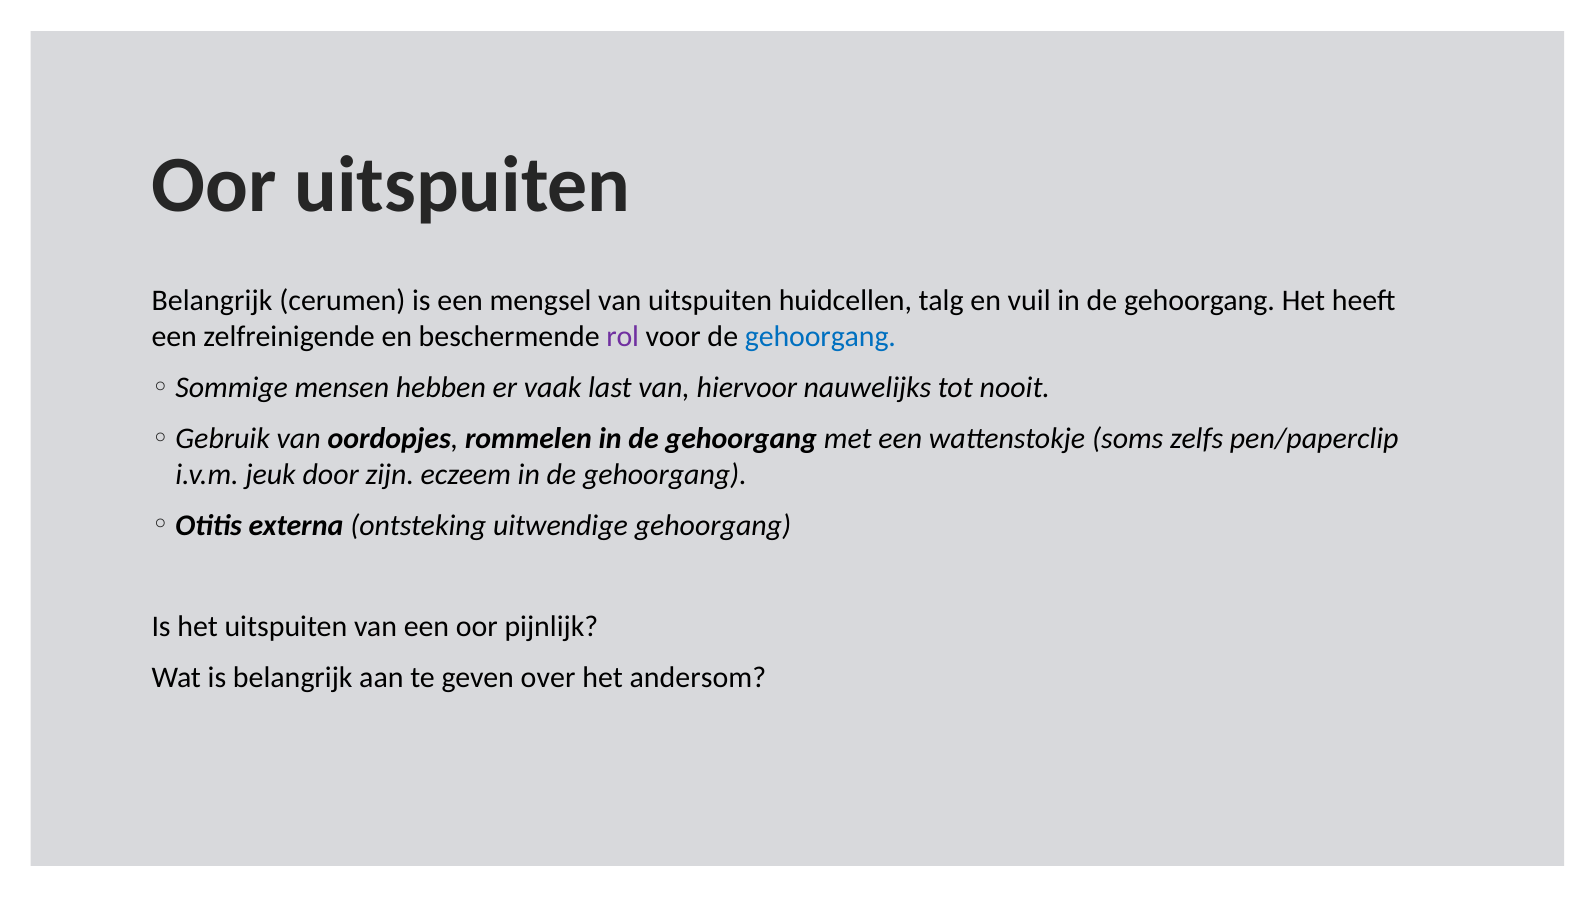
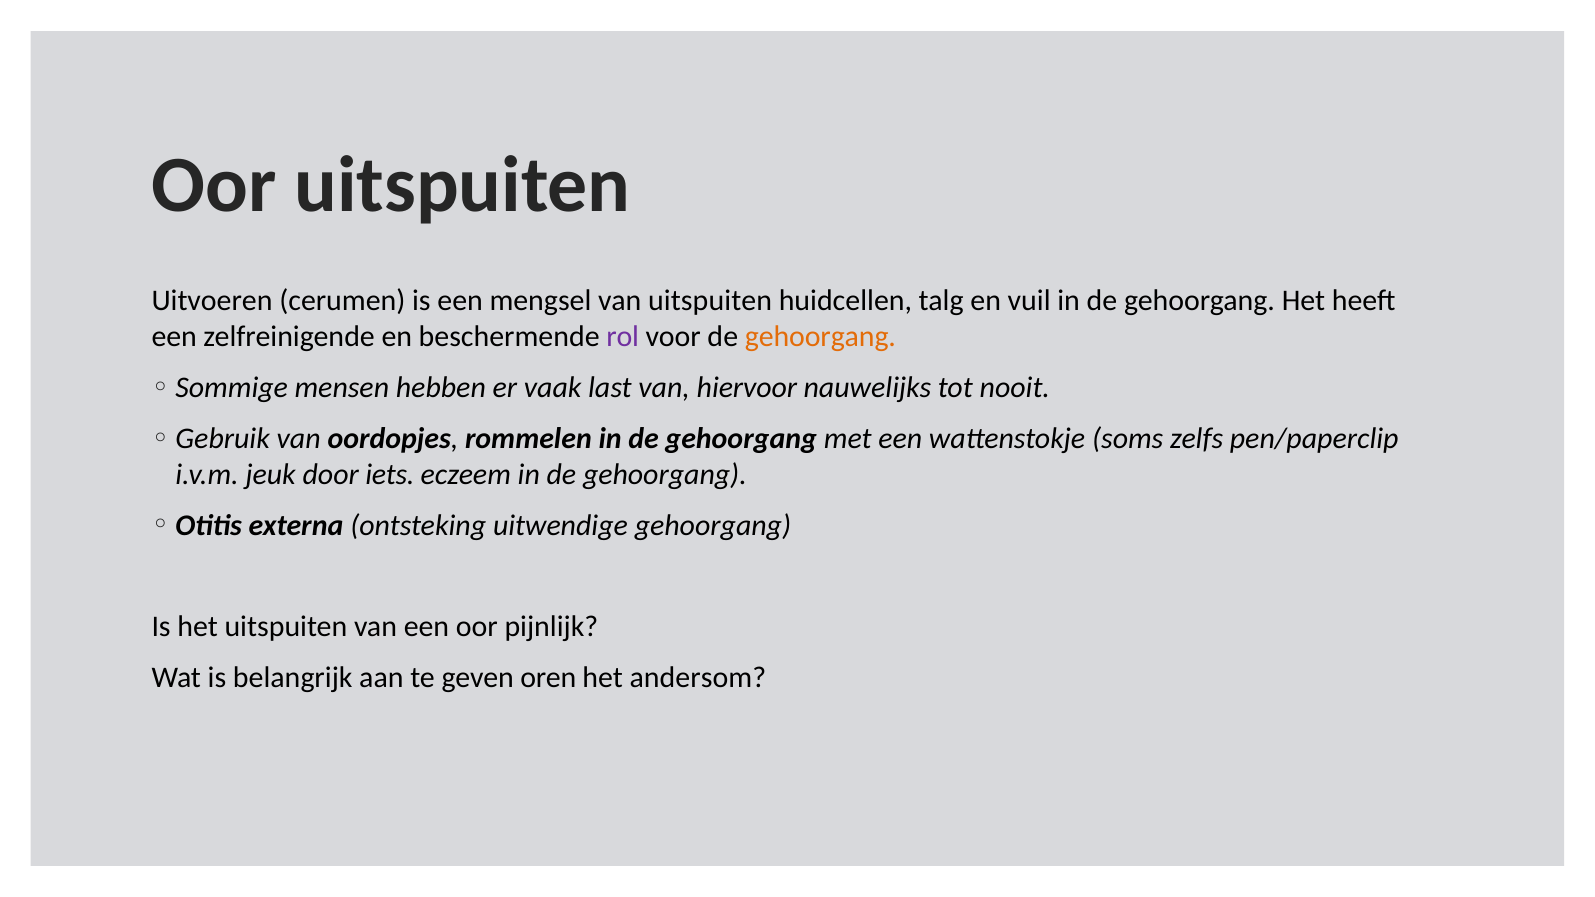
Belangrijk: Belangrijk -> Uitvoeren (212, 301)
gehoorgang colour: blue -> orange (820, 337)
zijn: zijn -> iets (390, 475)
over: over -> oren (548, 678)
